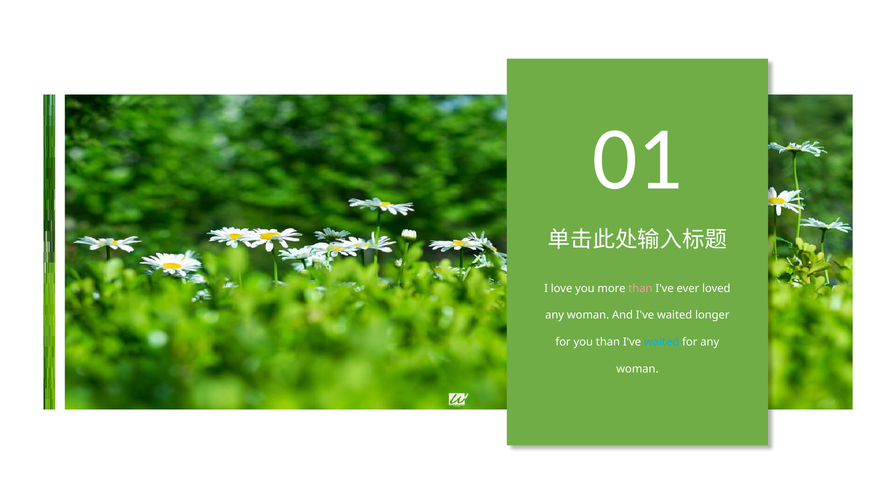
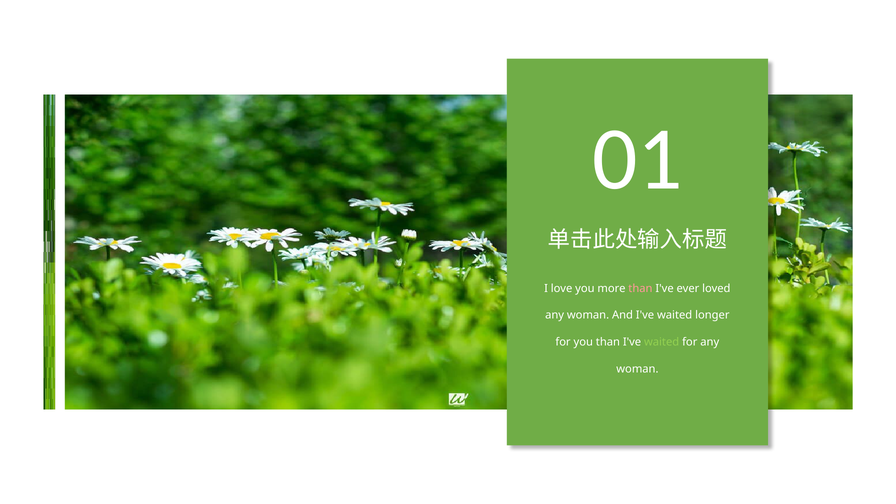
waited colour: light blue -> light green (662, 342)
